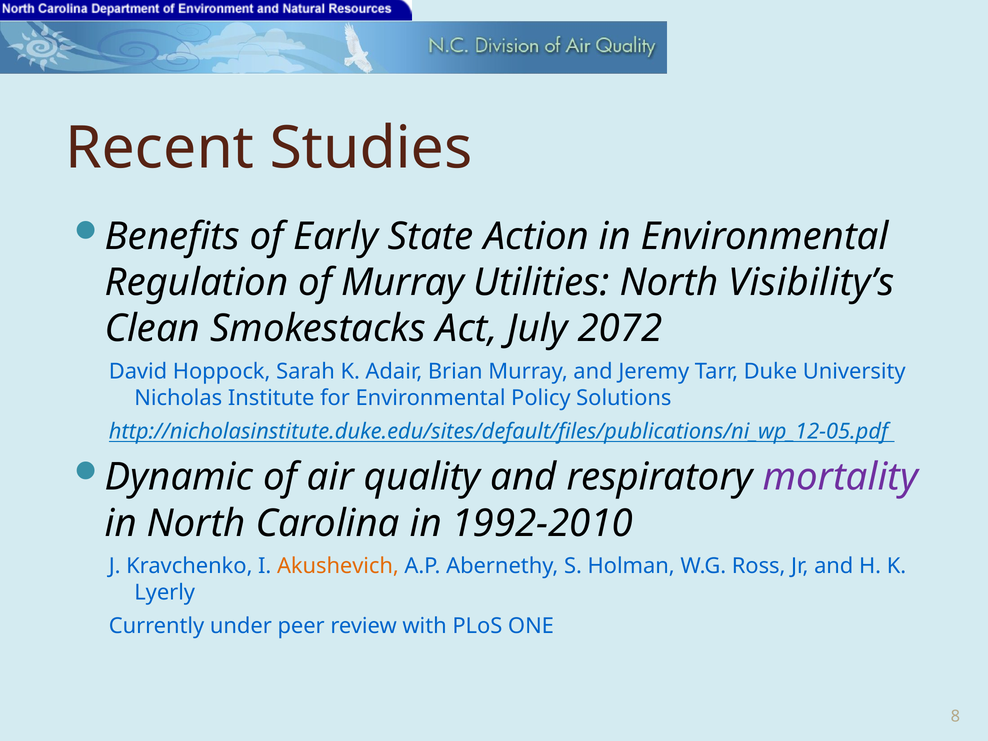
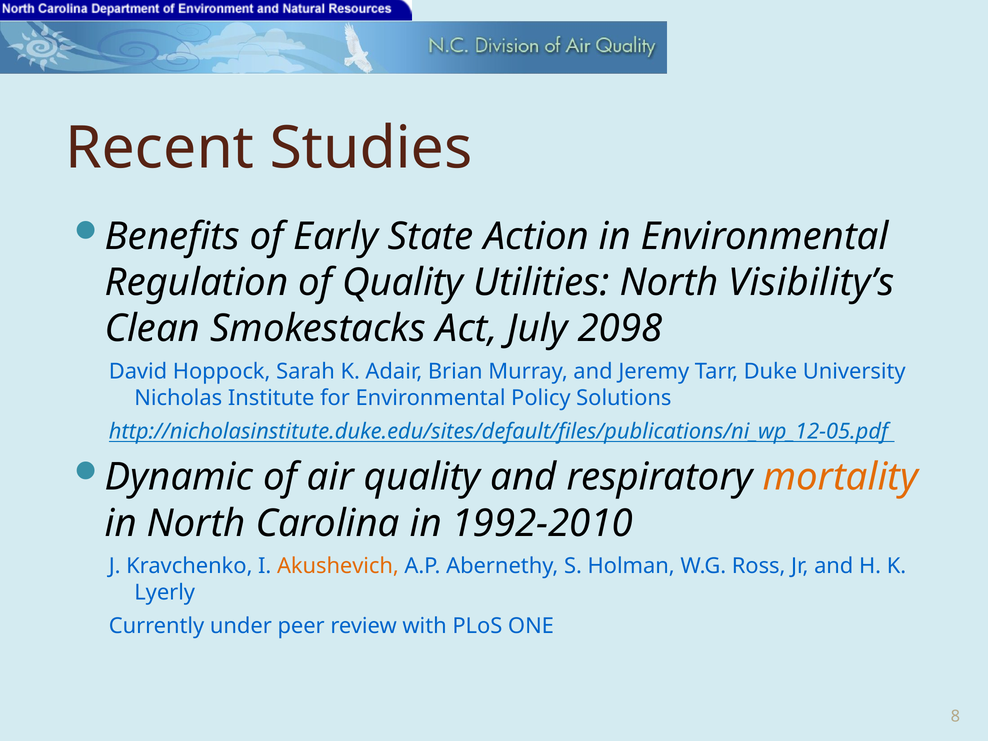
of Murray: Murray -> Quality (403, 283)
2072: 2072 -> 2098 (620, 329)
mortality colour: purple -> orange (840, 477)
